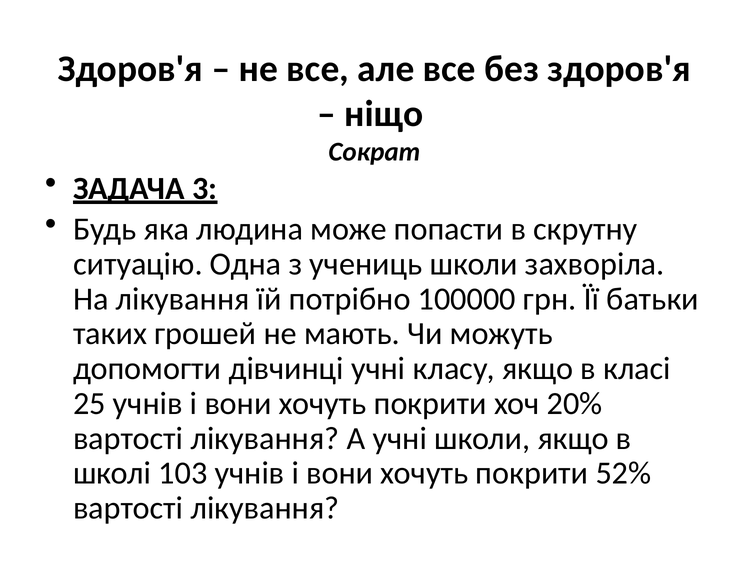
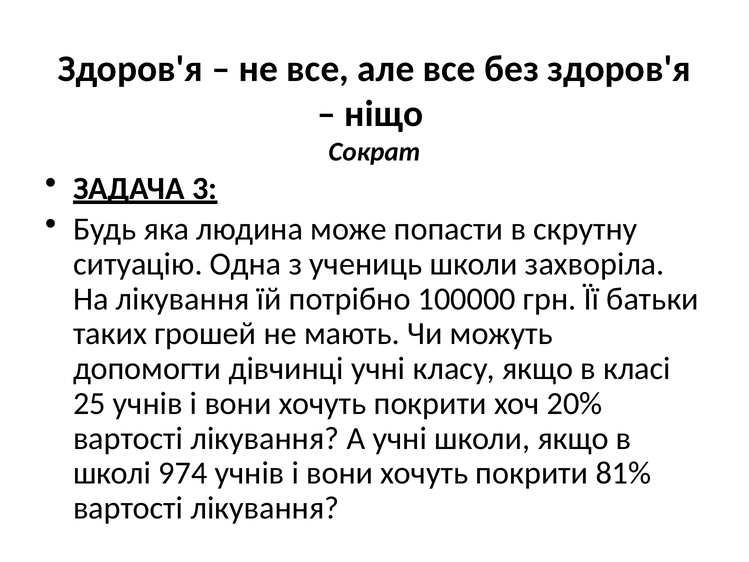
103: 103 -> 974 (183, 473)
52%: 52% -> 81% (623, 473)
